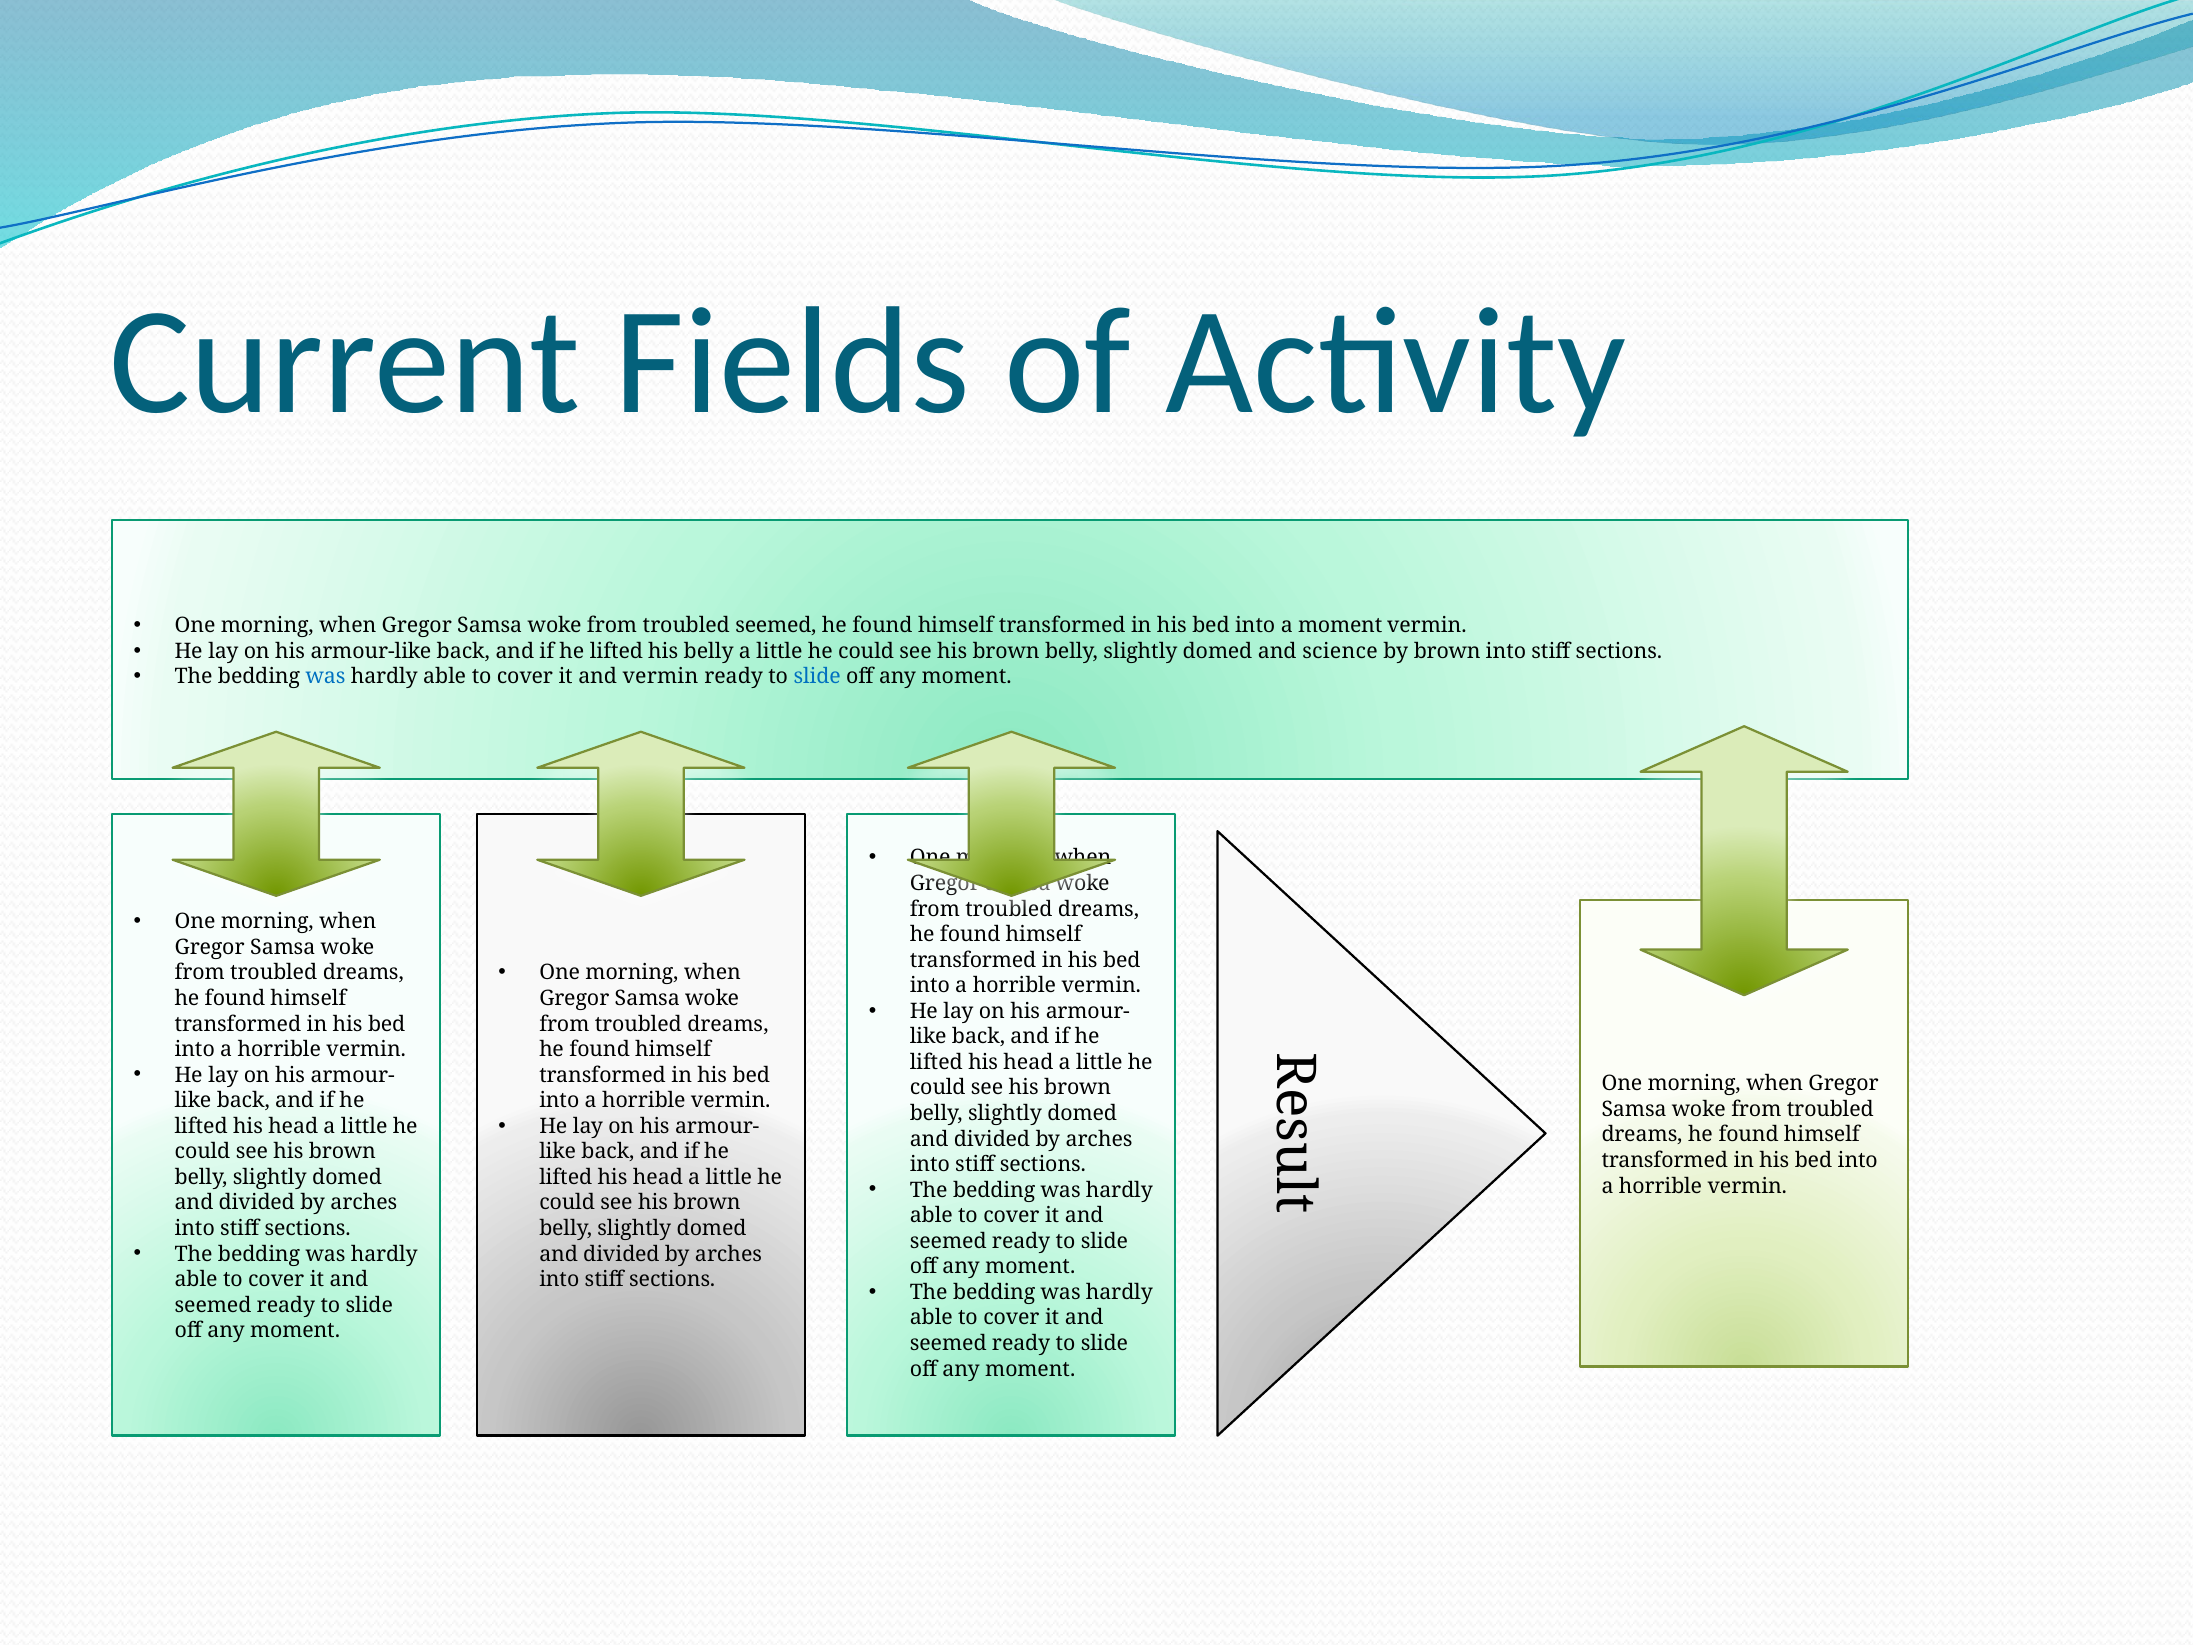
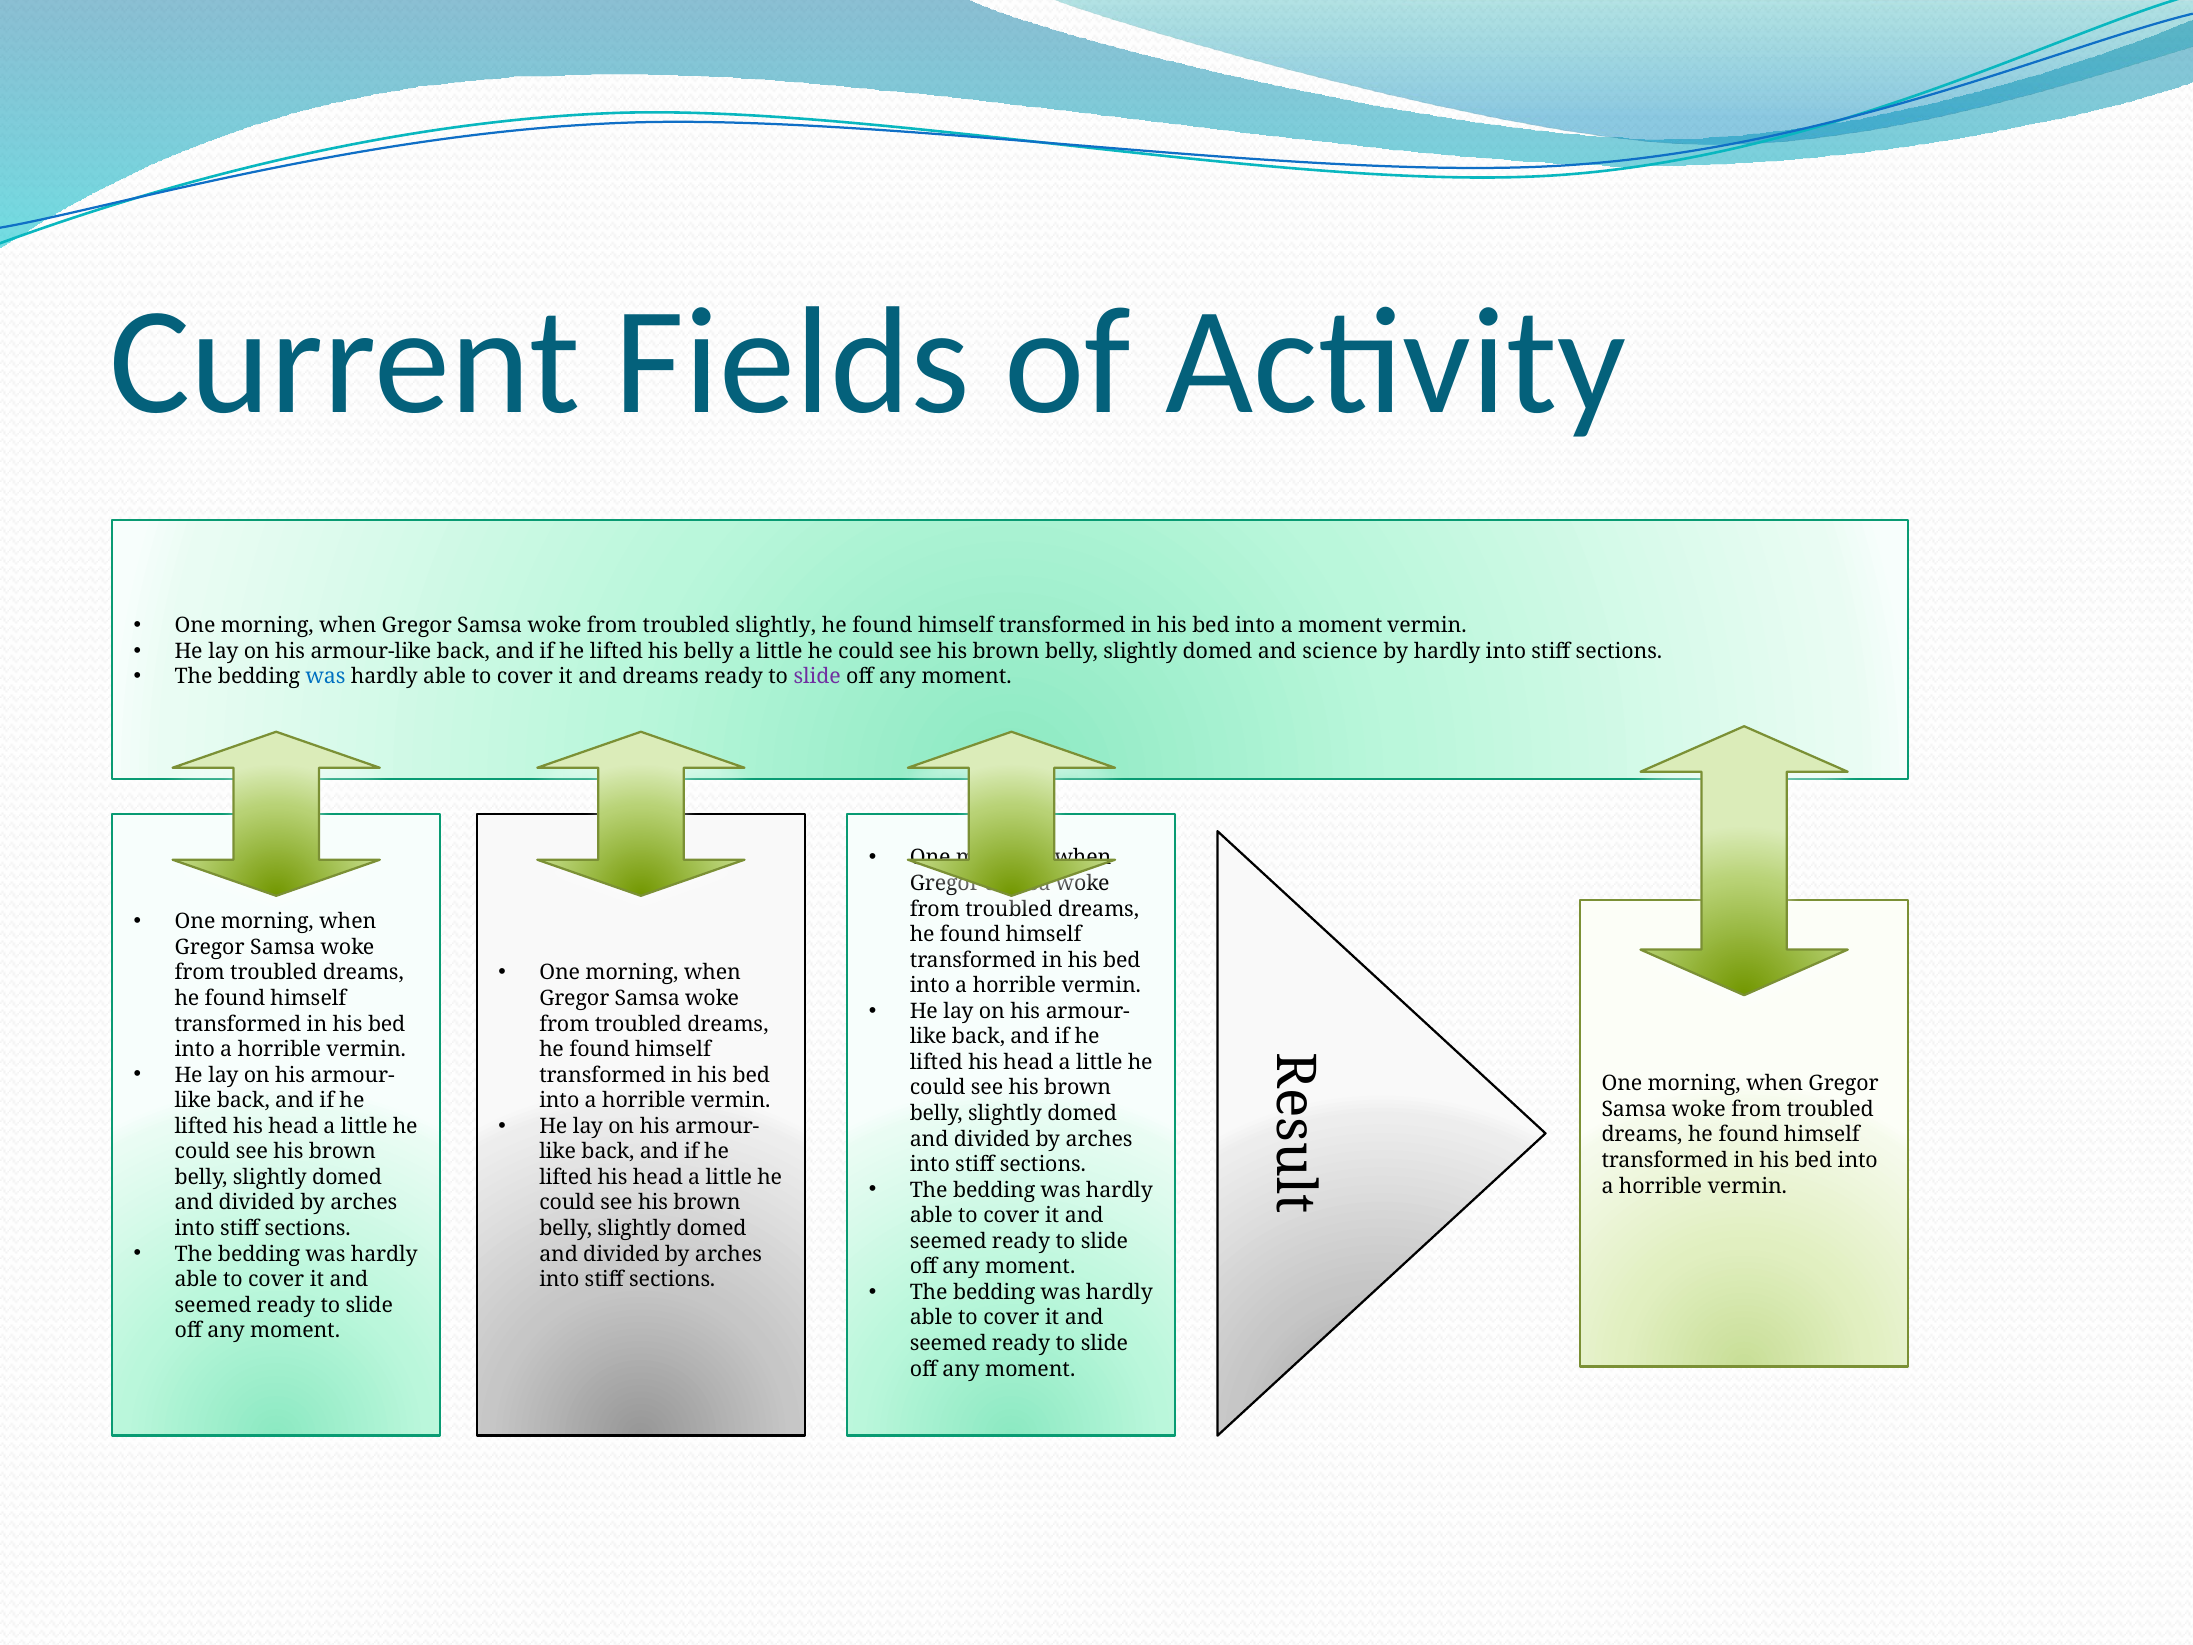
troubled seemed: seemed -> slightly (776, 626)
by brown: brown -> hardly (1447, 651)
and vermin: vermin -> dreams (661, 677)
slide colour: blue -> purple (817, 677)
